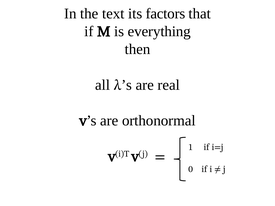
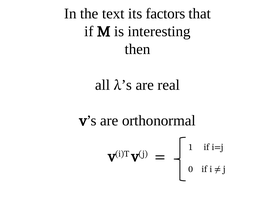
everything: everything -> interesting (159, 31)
